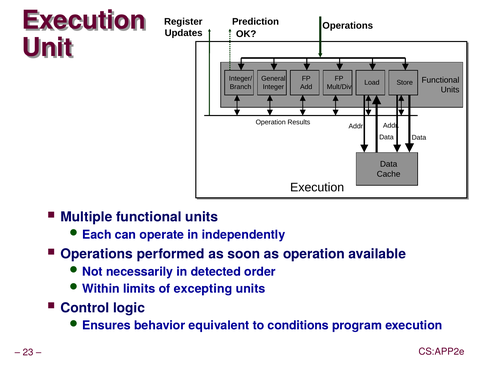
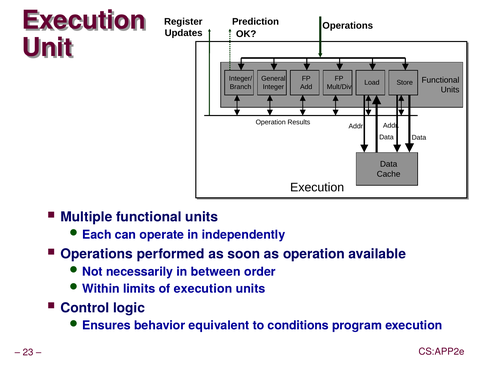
detected: detected -> between (216, 272)
of excepting: excepting -> execution (203, 289)
